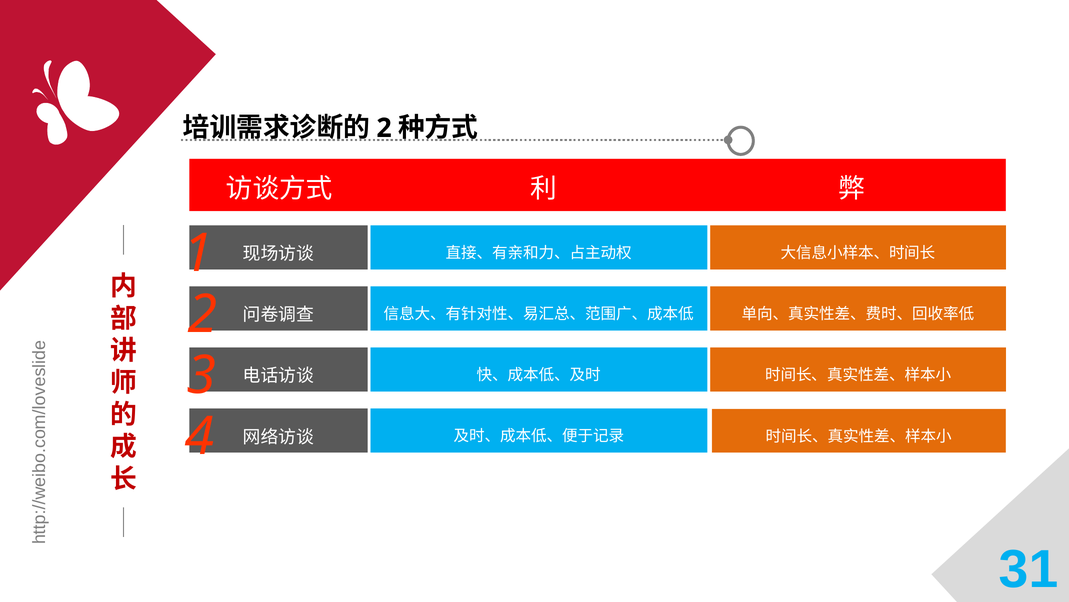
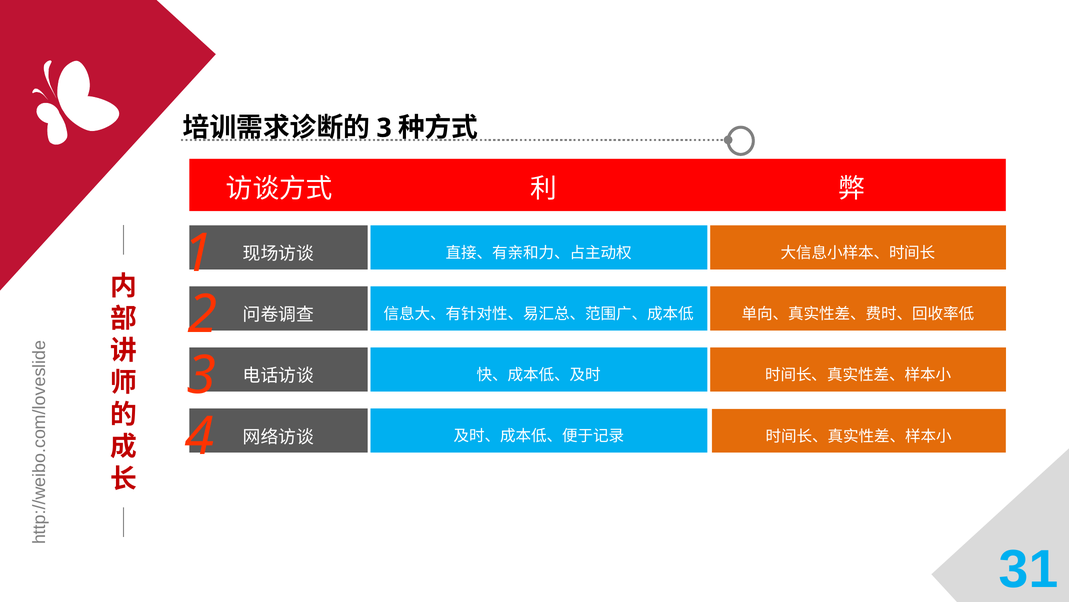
2: 2 -> 3 (384, 128)
